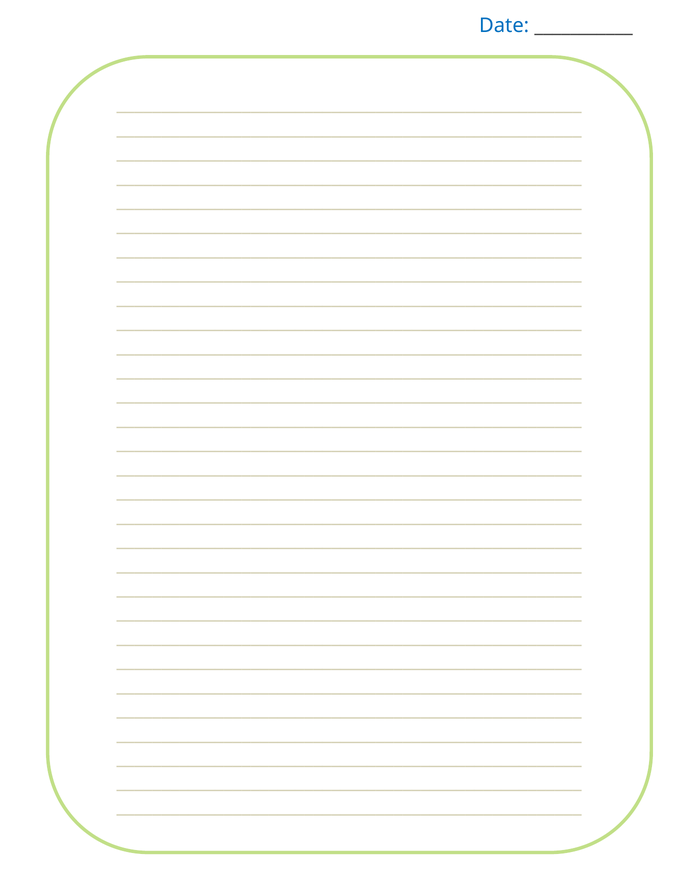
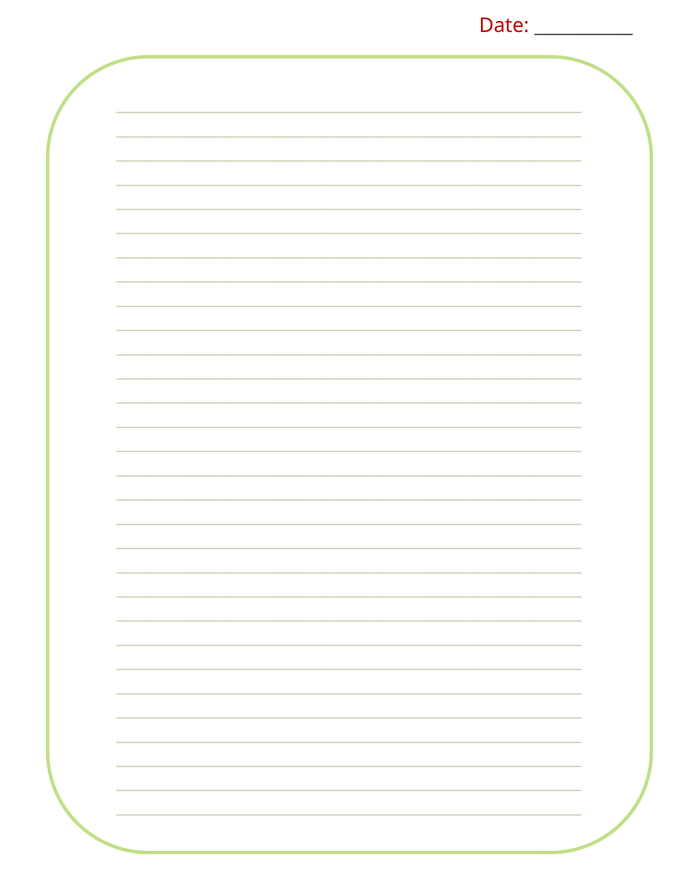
Date colour: blue -> red (504, 26)
